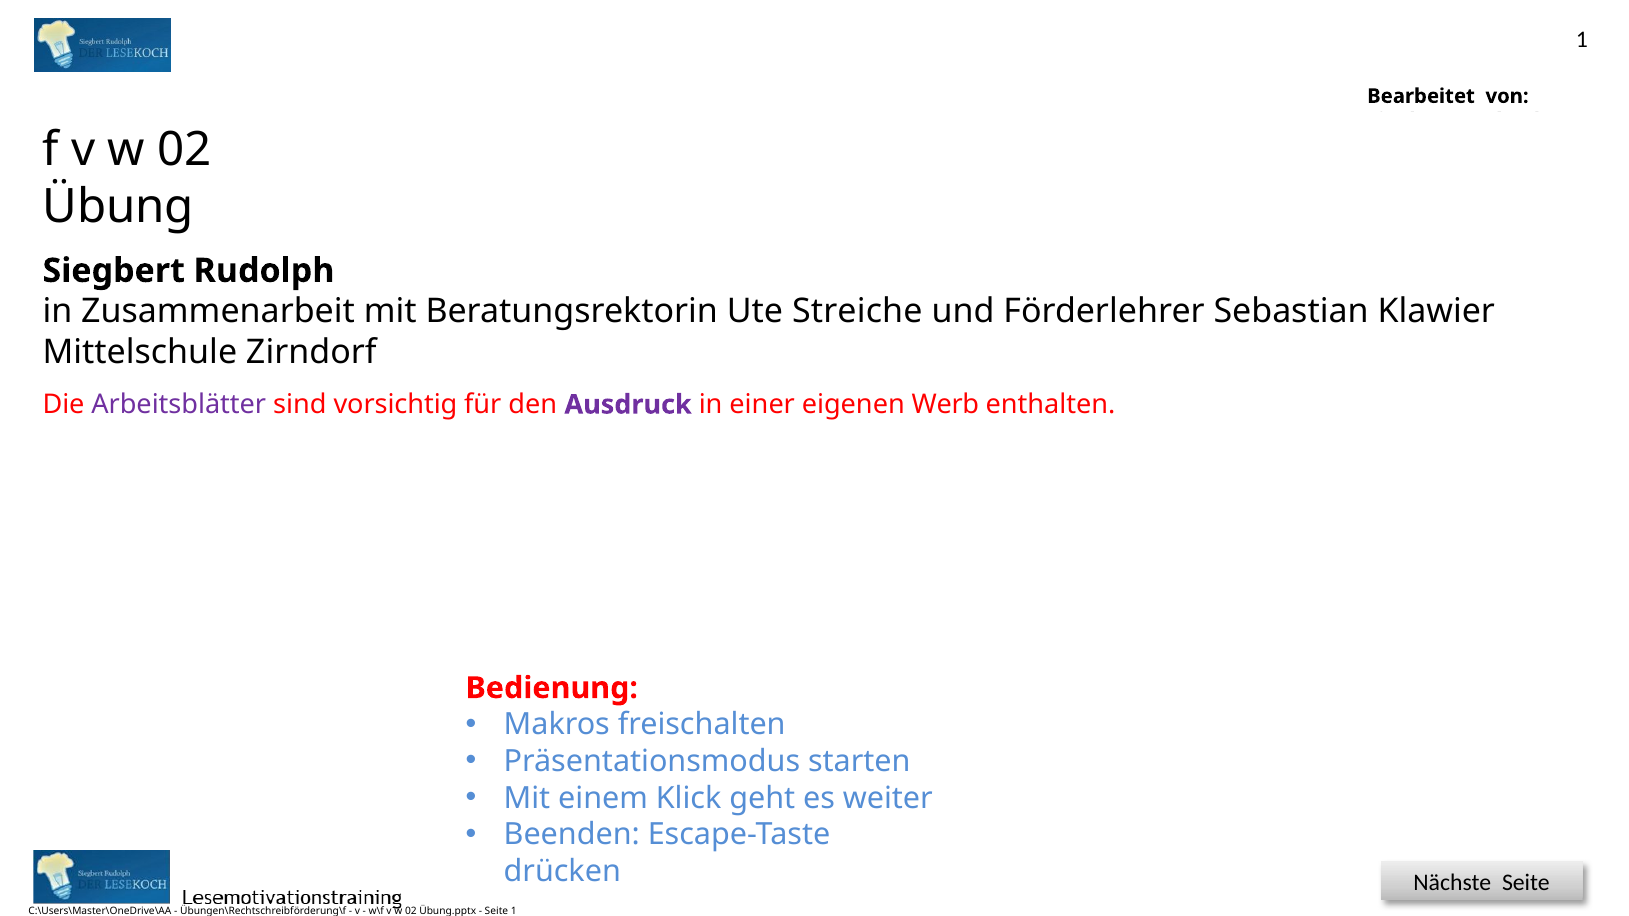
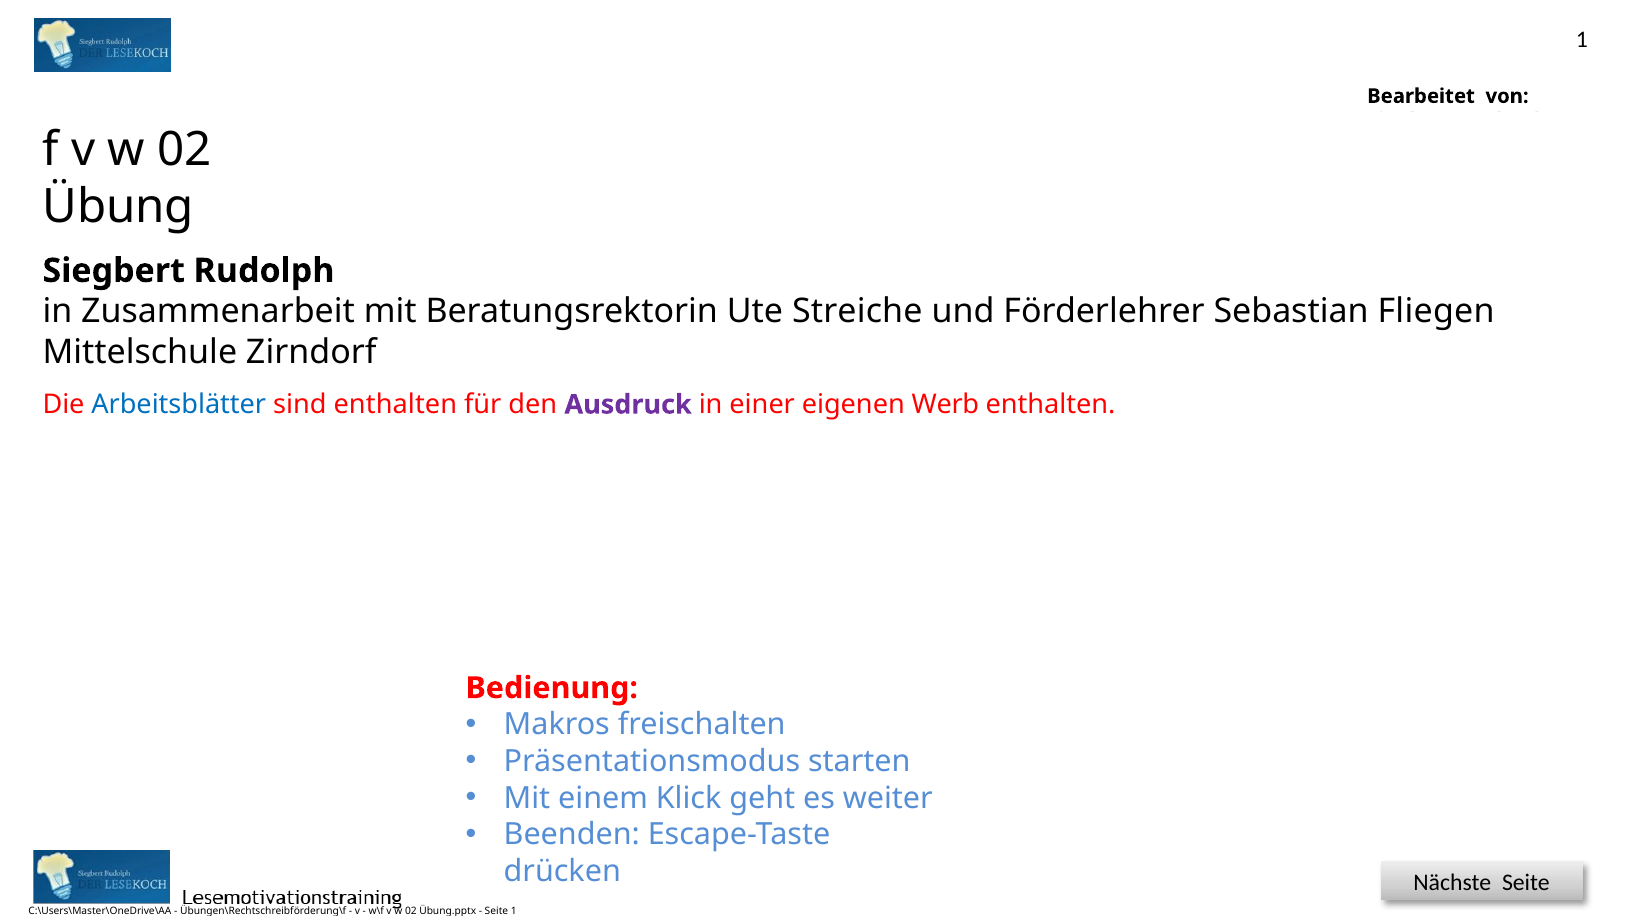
Klawier: Klawier -> Fliegen (1436, 312)
Arbeitsblätter colour: purple -> blue (179, 405)
sind vorsichtig: vorsichtig -> enthalten (395, 405)
